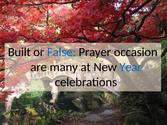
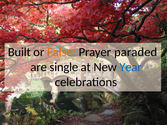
False colour: blue -> orange (61, 52)
occasion: occasion -> paraded (136, 52)
many: many -> single (64, 67)
